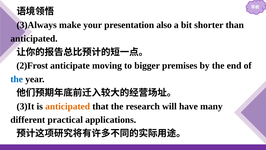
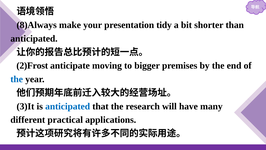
3)Always: 3)Always -> 8)Always (37, 25)
also: also -> tidy (164, 25)
anticipated colour: orange -> blue (68, 106)
